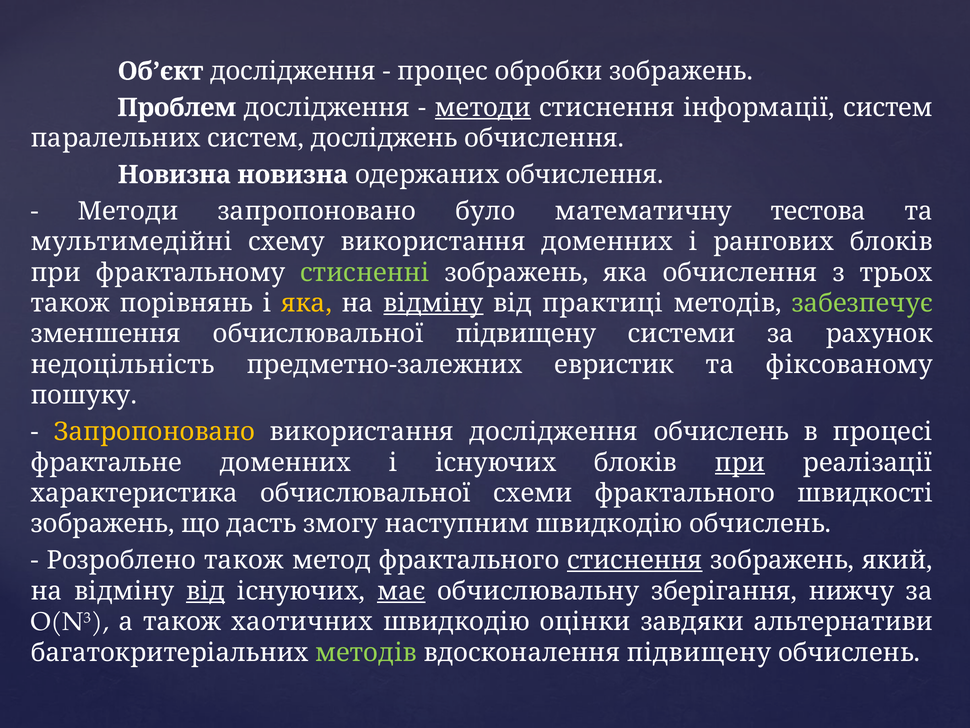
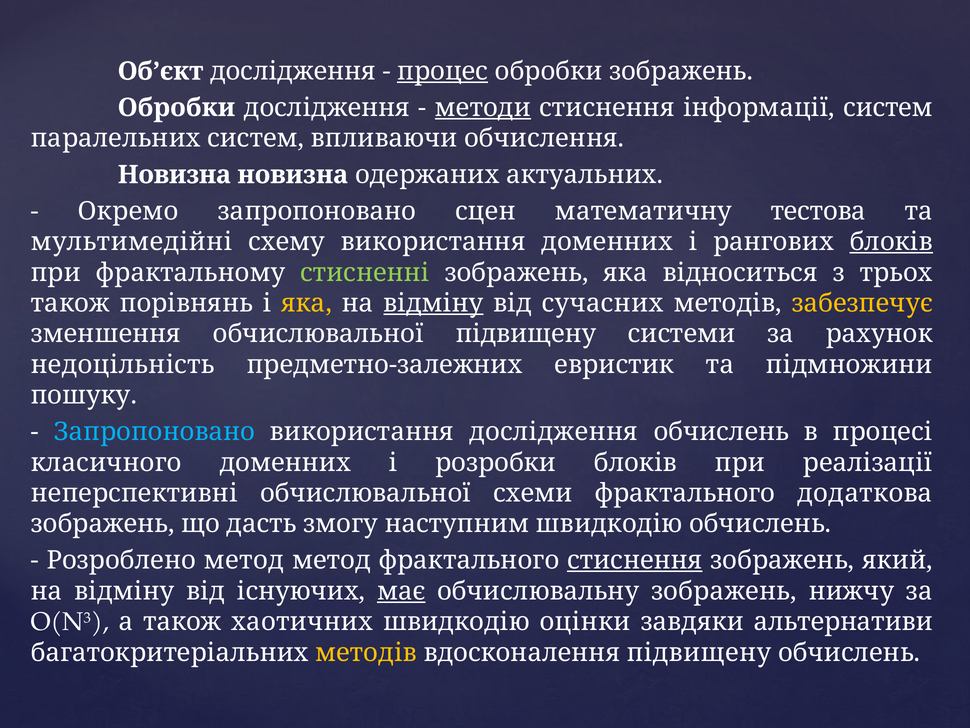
процес underline: none -> present (443, 71)
Проблем: Проблем -> Обробки (176, 108)
досліджень: досліджень -> впливаючи (384, 138)
одержаних обчислення: обчислення -> актуальних (585, 175)
Методи: Методи -> Окремо (128, 211)
було: було -> сцен (486, 211)
блоків underline: none -> present (891, 242)
яка обчислення: обчислення -> відноситься (740, 272)
практиці: практиці -> сучасних (603, 303)
забезпечує colour: light green -> yellow (862, 303)
фіксованому: фіксованому -> підмножини (849, 365)
Запропоновано colour: yellow -> light blue (154, 432)
фрактальне: фрактальне -> класичного (106, 462)
і існуючих: існуючих -> розробки (496, 462)
при underline: present -> none (740, 462)
характеристика: характеристика -> неперспективні (134, 493)
швидкості: швидкості -> додаткова (865, 493)
Розроблено також: також -> метод (244, 560)
від underline: present -> none (206, 591)
обчислювальну зберігання: зберігання -> зображень (724, 591)
методів colour: light green -> yellow (366, 652)
